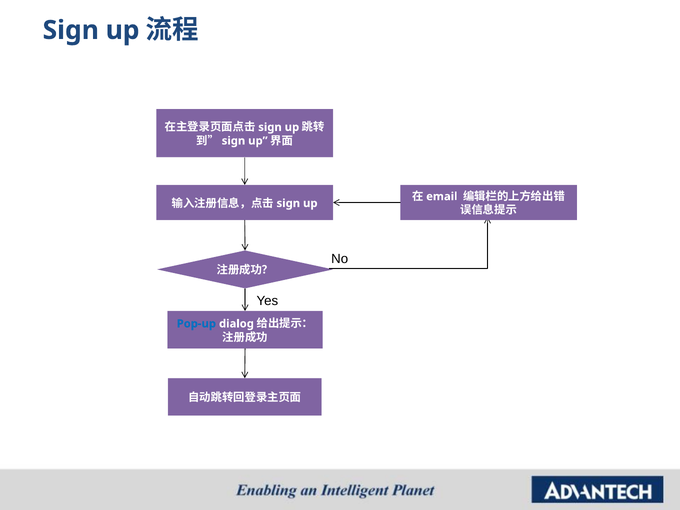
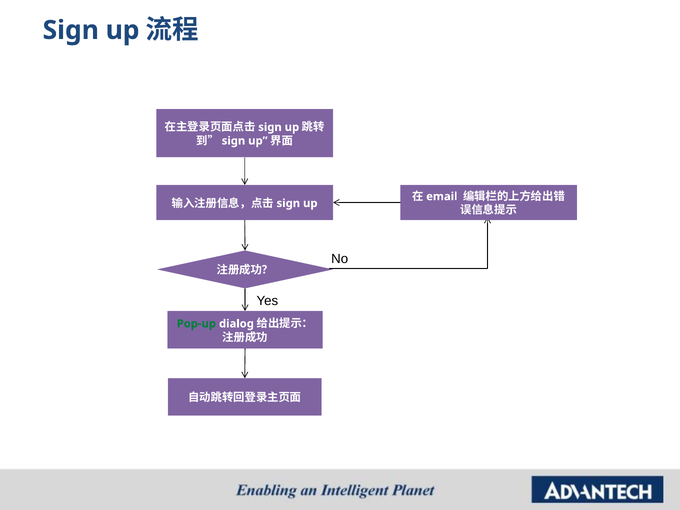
Pop-up colour: blue -> green (196, 324)
